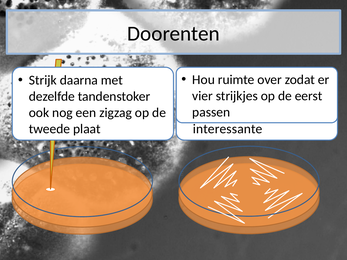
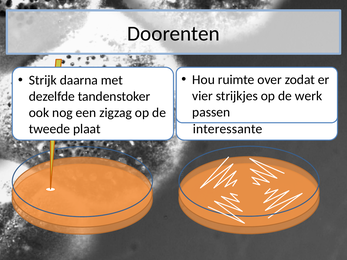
eerst: eerst -> werk (309, 96)
